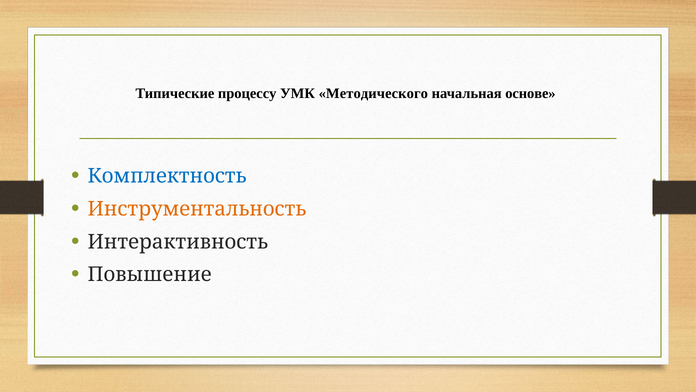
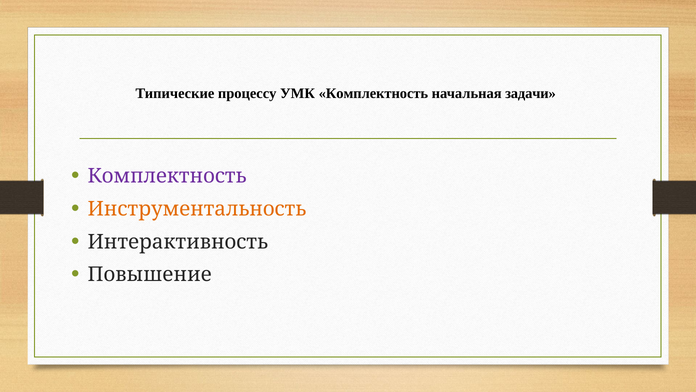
УМК Методического: Методического -> Комплектность (373, 93)
основе: основе -> задачи (530, 93)
Комплектность colour: blue -> purple (167, 176)
